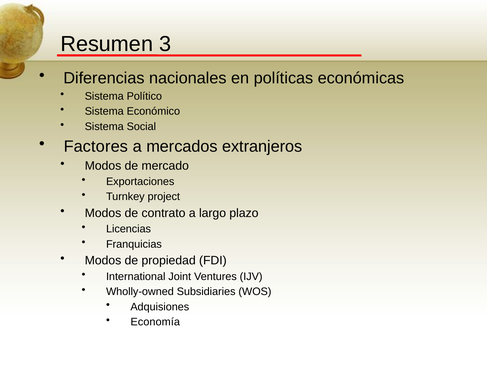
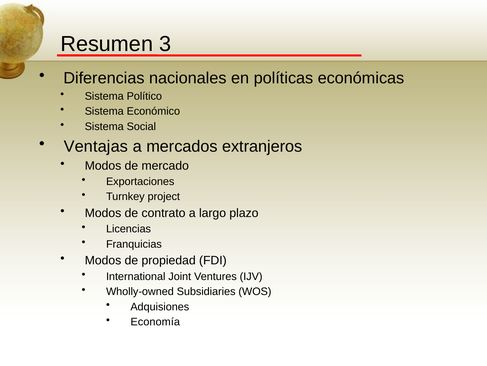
Factores: Factores -> Ventajas (96, 146)
